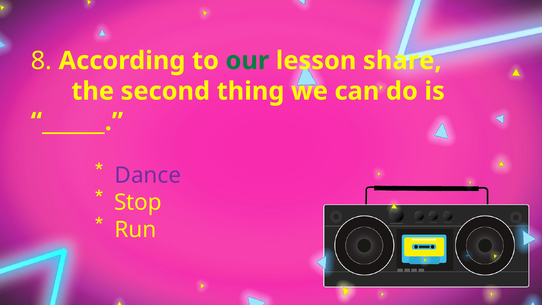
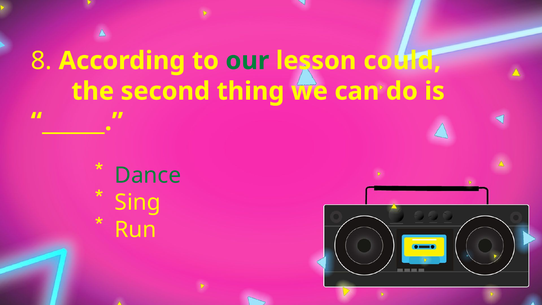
share: share -> could (402, 61)
Dance colour: purple -> green (148, 175)
Stop: Stop -> Sing (138, 202)
